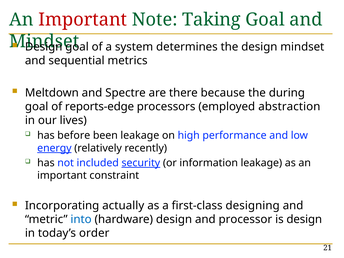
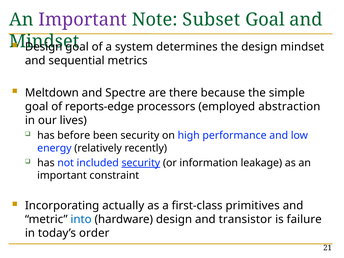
Important colour: red -> purple (83, 20)
Taking: Taking -> Subset (211, 20)
during: during -> simple (287, 93)
been leakage: leakage -> security (140, 135)
energy underline: present -> none (54, 148)
designing: designing -> primitives (253, 206)
processor: processor -> transistor (245, 219)
is design: design -> failure (304, 219)
